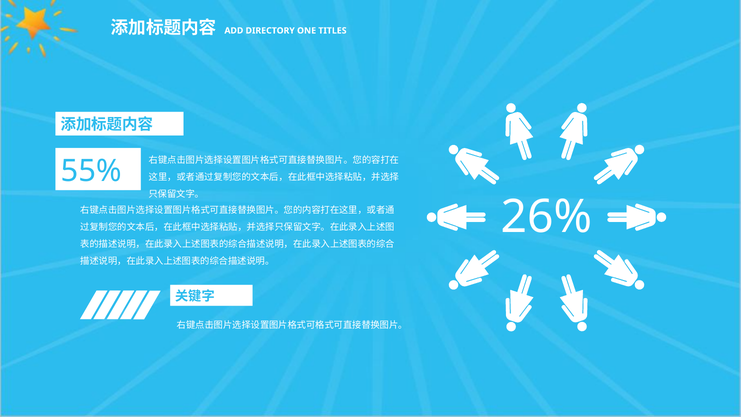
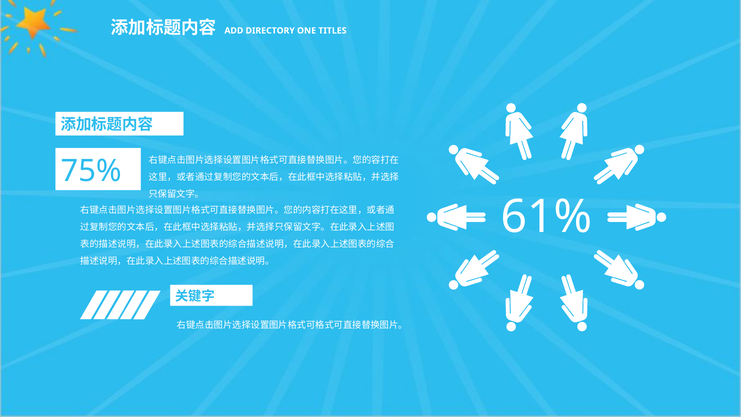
55%: 55% -> 75% (91, 171)
26%: 26% -> 61% (547, 217)
